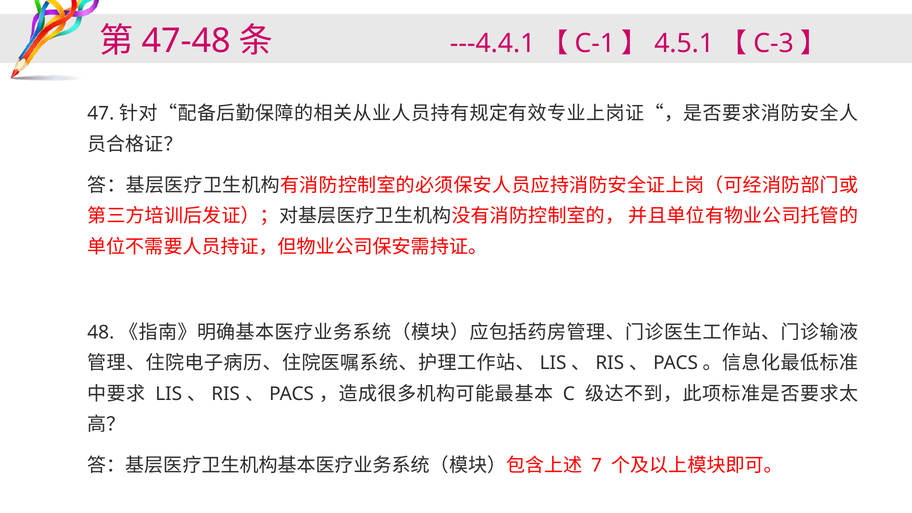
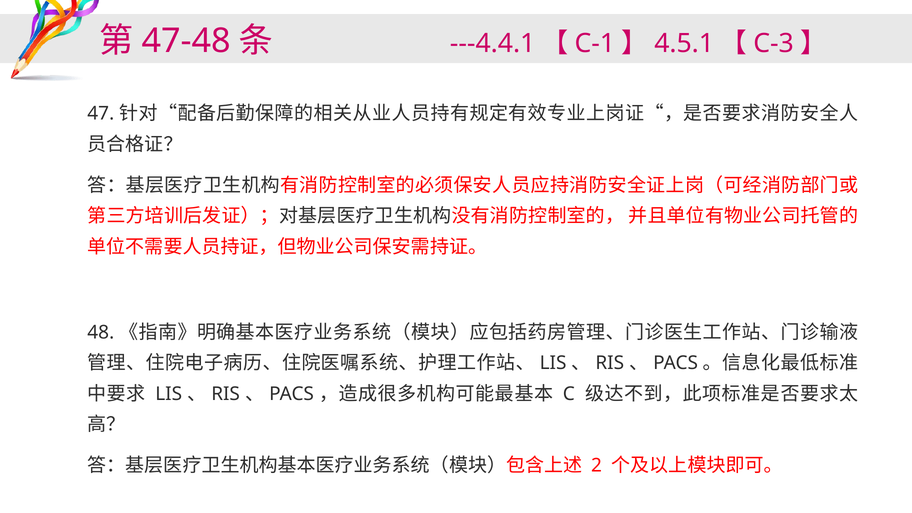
7: 7 -> 2 (597, 466)
